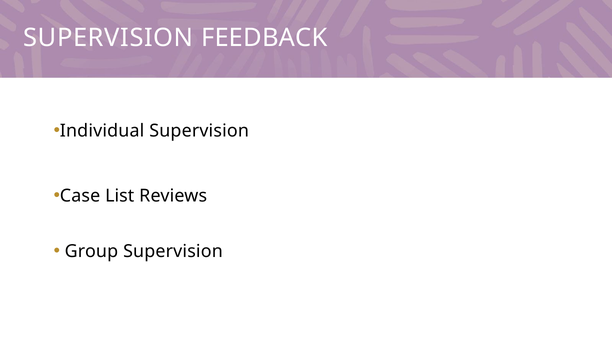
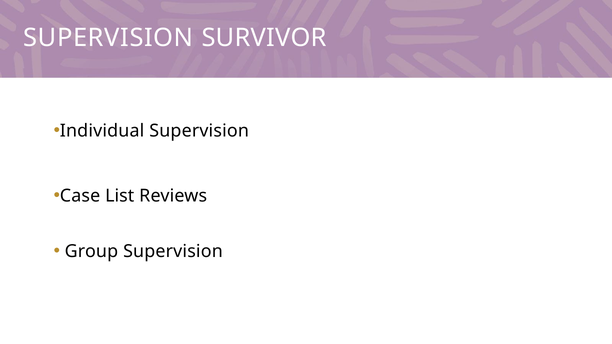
FEEDBACK: FEEDBACK -> SURVIVOR (264, 38)
